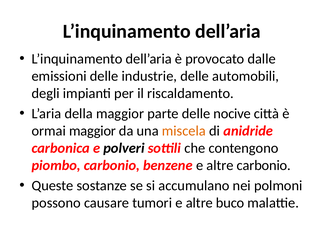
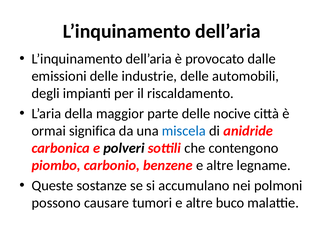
ormai maggior: maggior -> significa (92, 131)
miscela colour: orange -> blue (184, 131)
altre carbonio: carbonio -> legname (264, 165)
